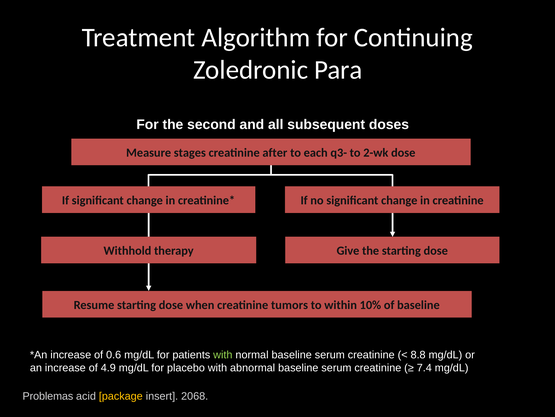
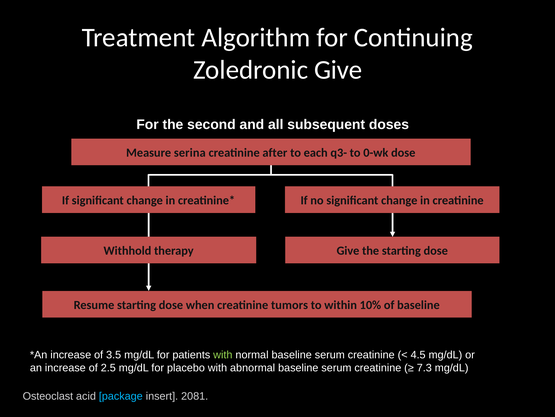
Zoledronic Para: Para -> Give (338, 70)
stages: stages -> serina (190, 153)
2-wk: 2-wk -> 0-wk (376, 153)
0.6: 0.6 -> 3.5 (114, 354)
8.8: 8.8 -> 4.5 (418, 354)
4.9: 4.9 -> 2.5 (108, 367)
7.4: 7.4 -> 7.3 (424, 367)
Problemas: Problemas -> Osteoclast (48, 396)
package colour: yellow -> light blue (121, 396)
2068: 2068 -> 2081 (195, 396)
